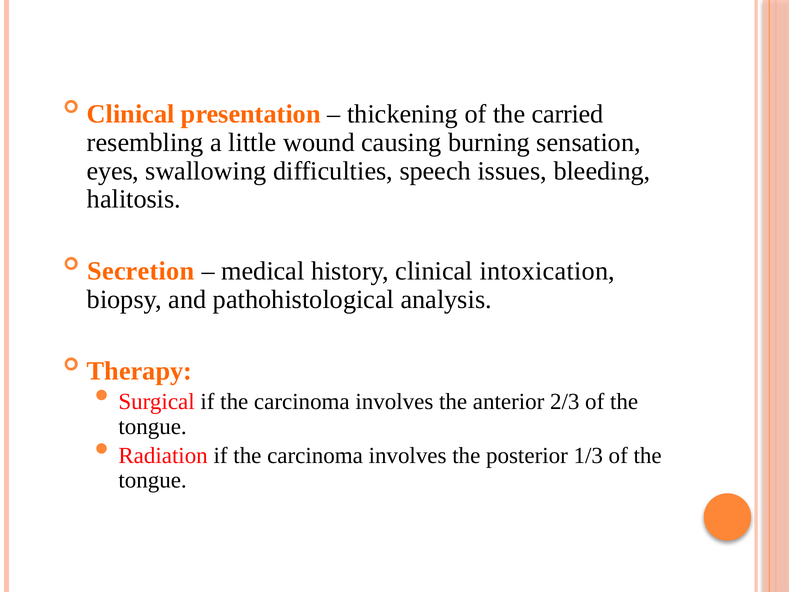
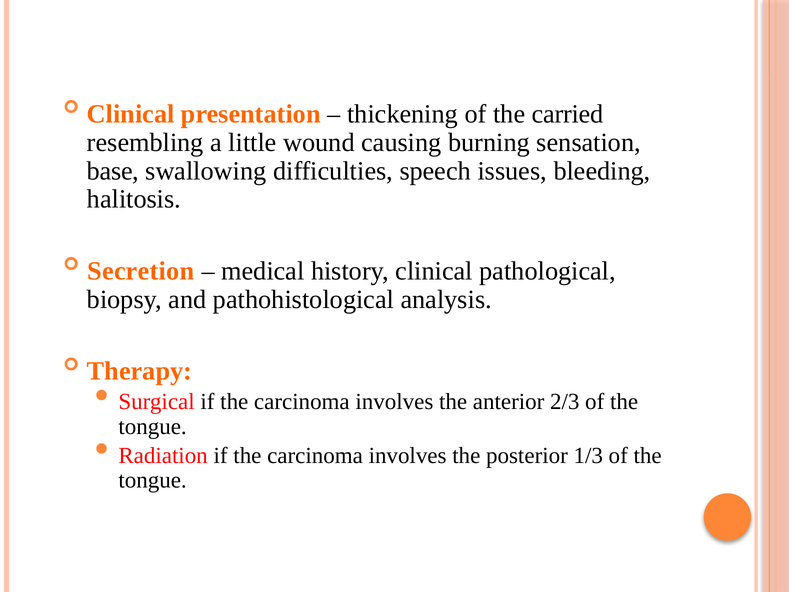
eyes: eyes -> base (113, 171)
intoxication: intoxication -> pathological (548, 271)
